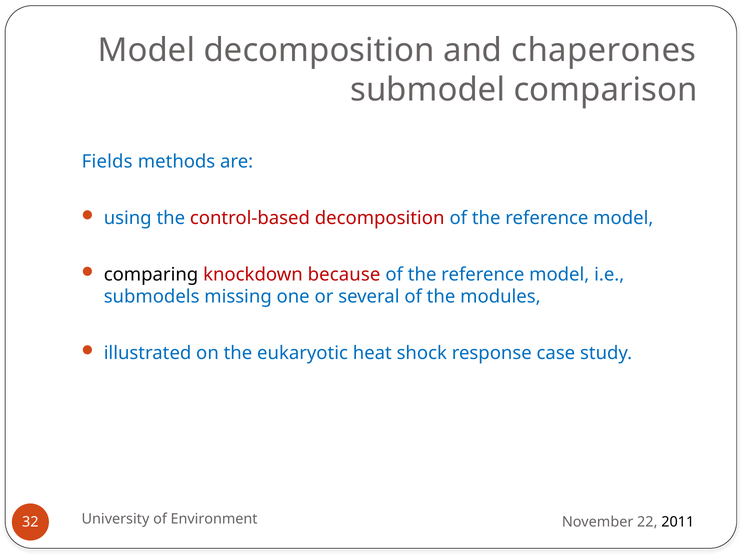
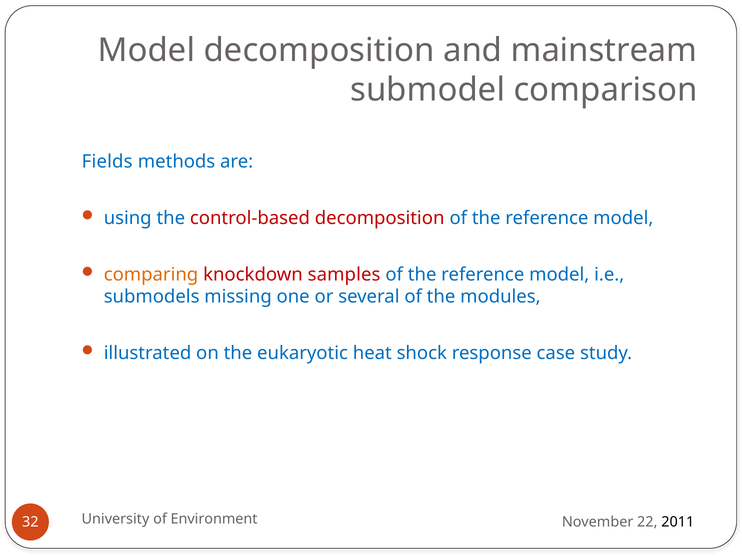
chaperones: chaperones -> mainstream (604, 50)
comparing colour: black -> orange (151, 275)
because: because -> samples (344, 275)
